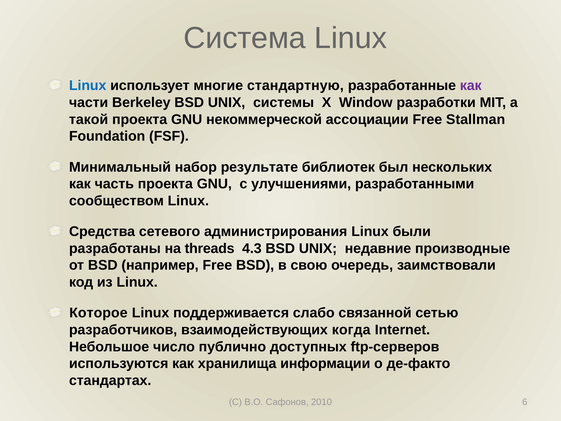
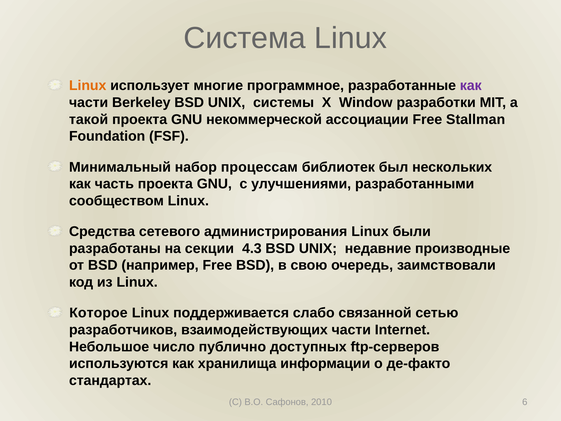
Linux colour: blue -> orange (88, 86)
стандартную: стандартную -> программное (295, 86)
результате: результате -> процессам (259, 167)
threads: threads -> секции (209, 248)
взаимодействующих когда: когда -> части (351, 330)
